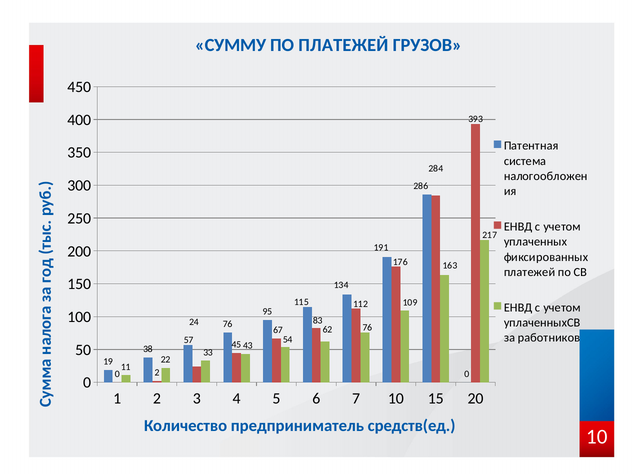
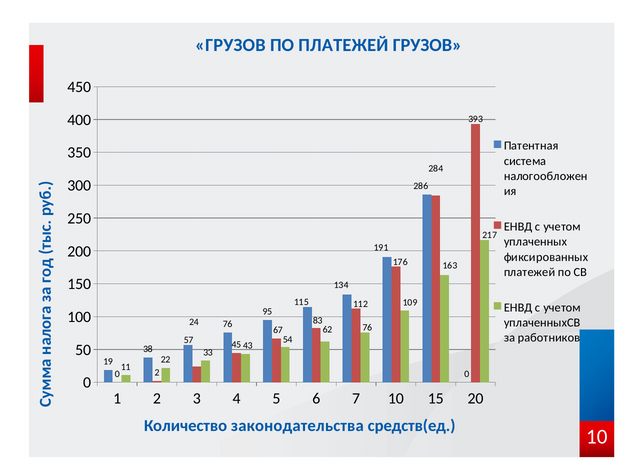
СУММУ: СУММУ -> ГРУЗОВ (230, 45)
предприниматель: предприниматель -> законодательства (297, 426)
